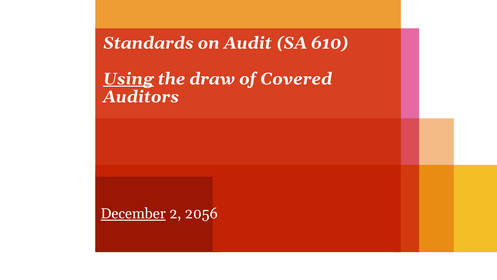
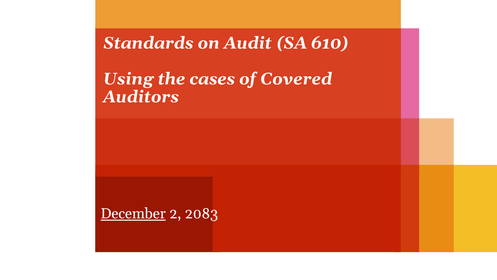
Using underline: present -> none (128, 79)
draw: draw -> cases (212, 79)
2056: 2056 -> 2083 (201, 214)
